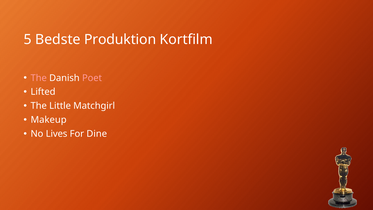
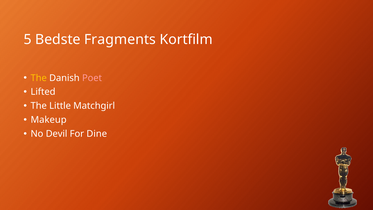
Produktion: Produktion -> Fragments (120, 39)
The colour: pink -> yellow (39, 78)
Lives: Lives -> Devil (57, 134)
